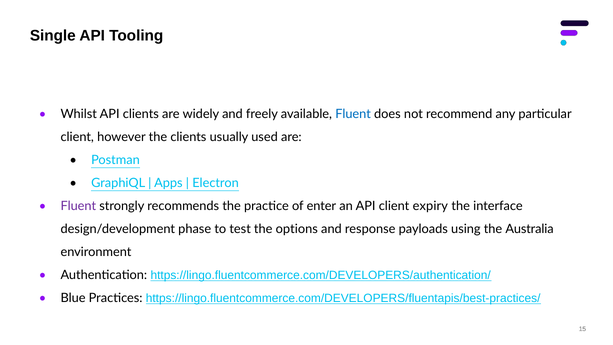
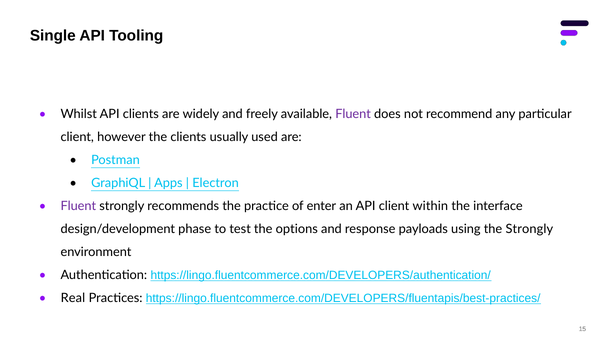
Fluent colour: blue -> purple (353, 114)
expiry: expiry -> within (430, 206)
the Australia: Australia -> Strongly (529, 229)
Blue: Blue -> Real (73, 298)
